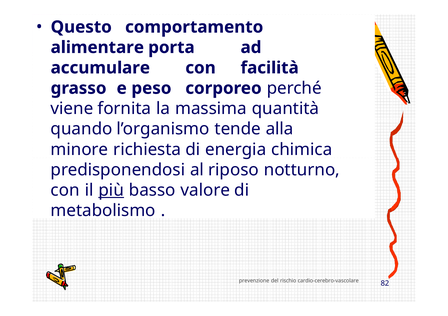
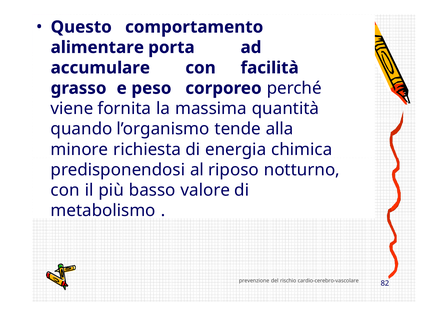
più underline: present -> none (111, 191)
